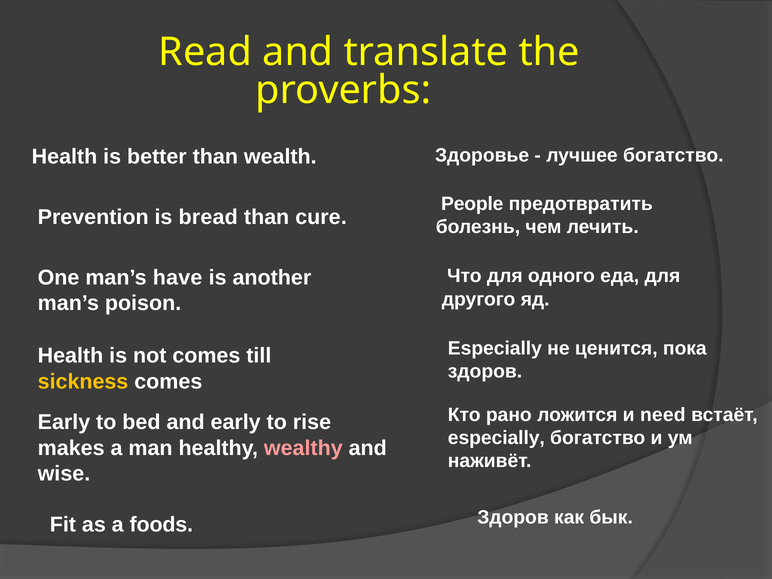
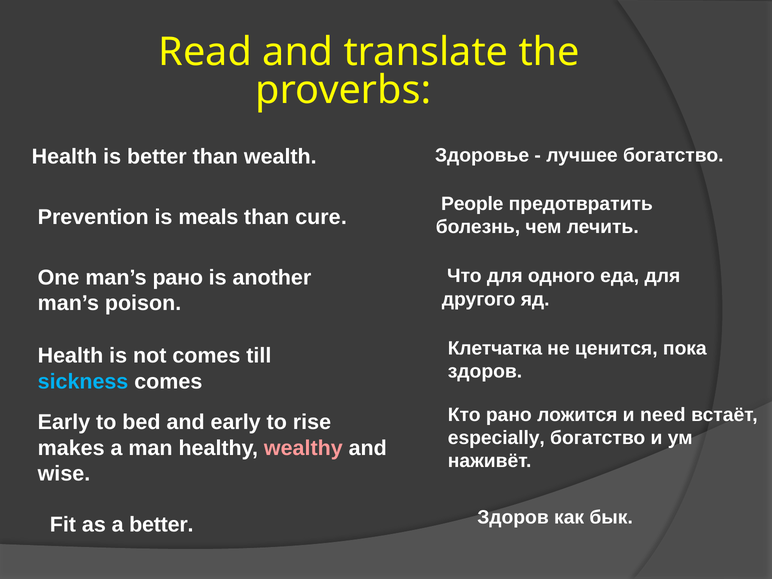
bread: bread -> meals (208, 217)
man’s have: have -> рано (178, 278)
Especially: Especially -> Клетчатка (495, 348)
sickness colour: yellow -> light blue (83, 382)
a foods: foods -> better (161, 525)
